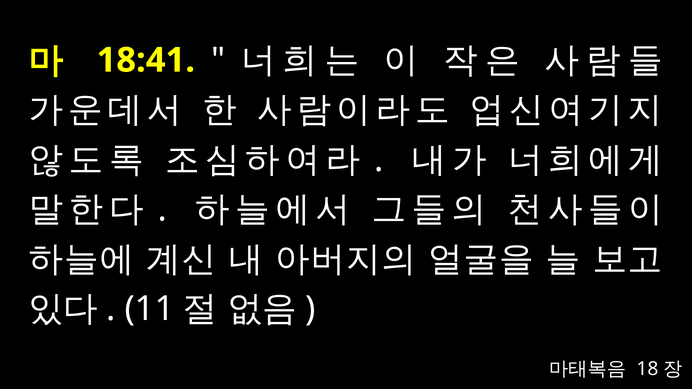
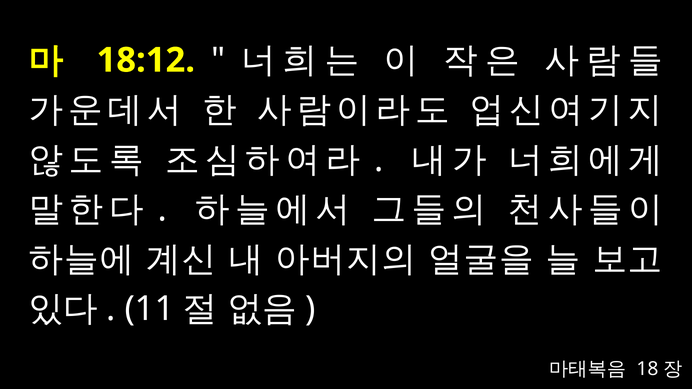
18:41: 18:41 -> 18:12 (146, 60)
